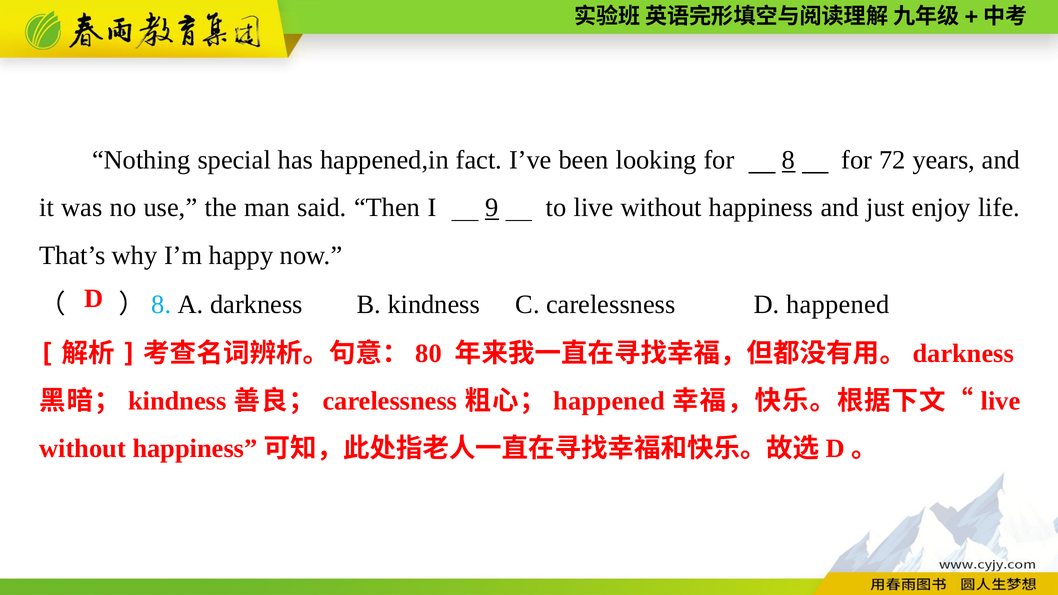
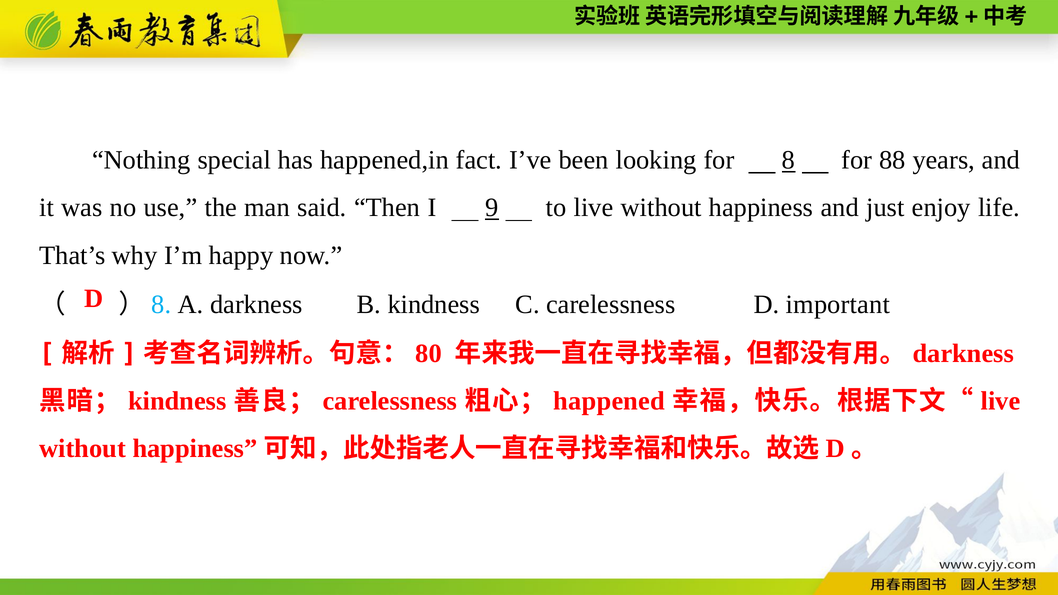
72: 72 -> 88 (892, 160)
D happened: happened -> important (838, 304)
